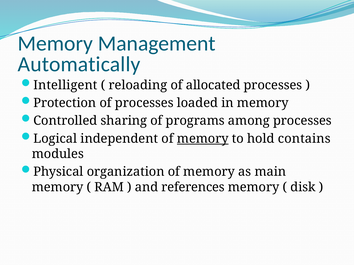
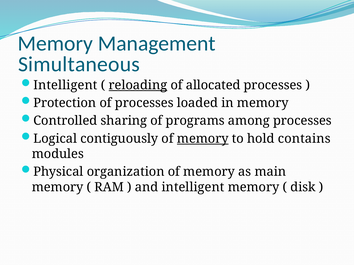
Automatically: Automatically -> Simultaneous (79, 64)
reloading underline: none -> present (138, 85)
independent: independent -> contiguously (119, 139)
and references: references -> intelligent (193, 187)
